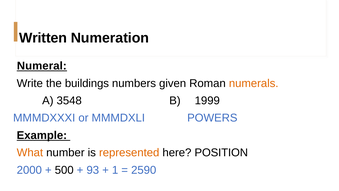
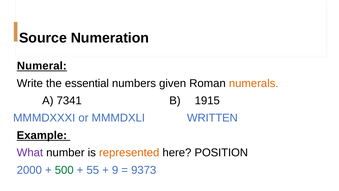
Written: Written -> Source (43, 38)
buildings: buildings -> essential (87, 83)
3548: 3548 -> 7341 (69, 100)
1999: 1999 -> 1915 (207, 100)
POWERS: POWERS -> WRITTEN (212, 118)
What colour: orange -> purple (30, 152)
500 colour: black -> green (64, 170)
93: 93 -> 55 (93, 170)
1: 1 -> 9 (115, 170)
2590: 2590 -> 9373 (144, 170)
